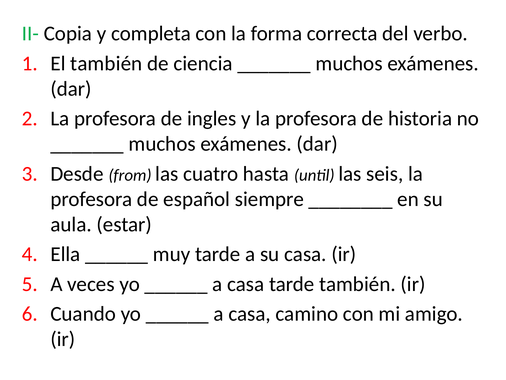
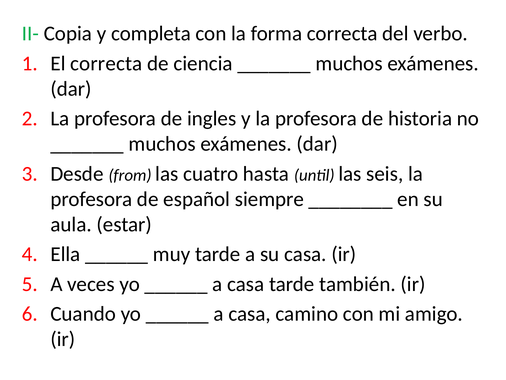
El también: también -> correcta (106, 63)
